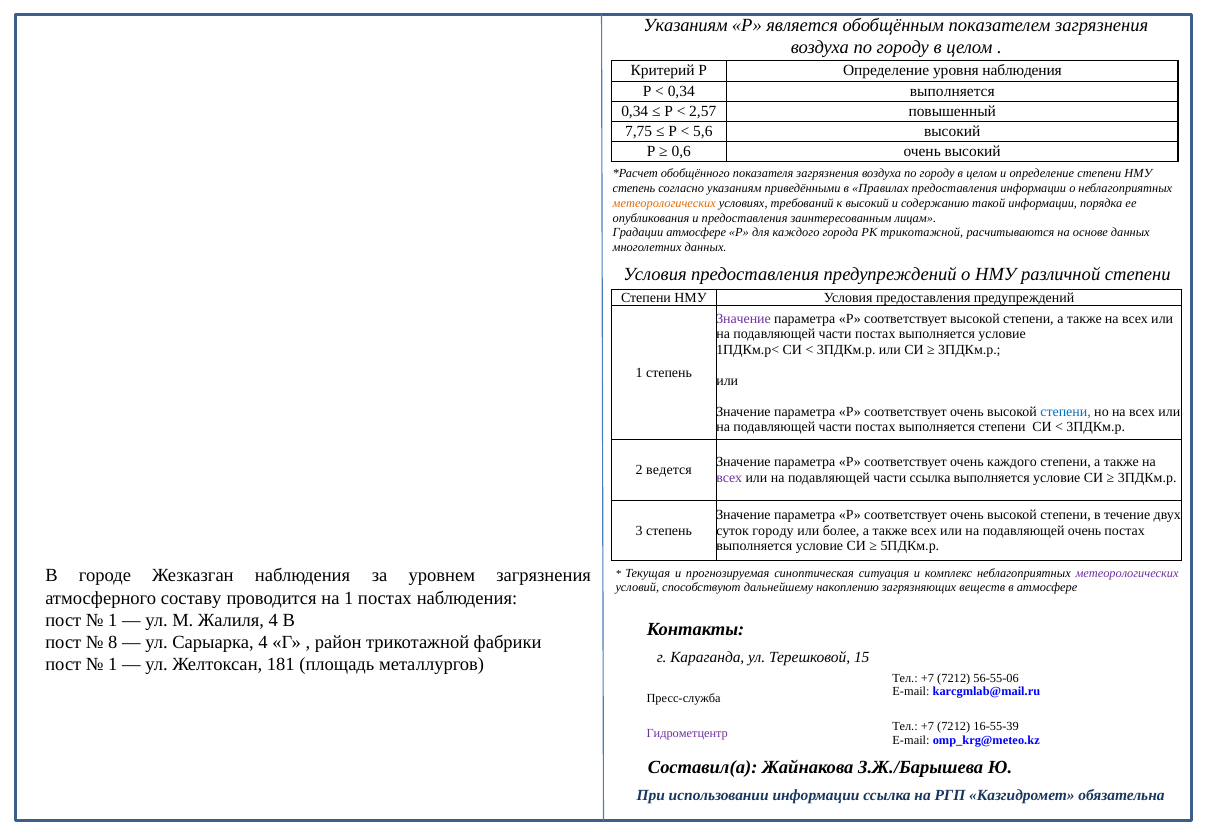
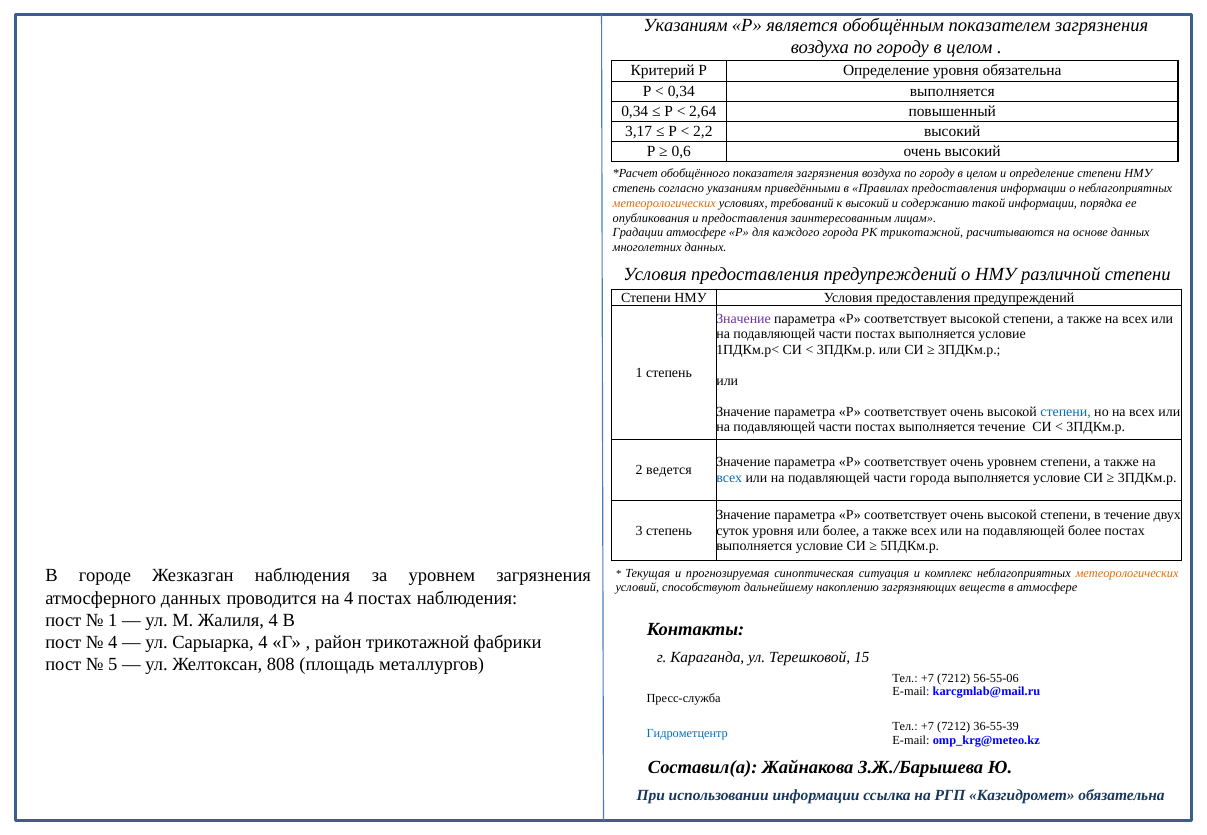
уровня наблюдения: наблюдения -> обязательна (1022, 70)
2,57: 2,57 -> 2,64 (703, 111)
7,75: 7,75 -> 3,17 (639, 131)
5,6: 5,6 -> 2,2 (703, 131)
выполняется степени: степени -> течение (1002, 427)
очень каждого: каждого -> уровнем (1012, 463)
всех colour: purple -> blue (729, 478)
части ссылка: ссылка -> города (930, 478)
суток городу: городу -> уровня (773, 531)
подавляющей очень: очень -> более (1085, 531)
метеорологических colour: purple -> orange (1127, 573)
атмосферного составу: составу -> данных (191, 598)
на 1: 1 -> 4 (349, 598)
8: 8 -> 4 (113, 643)
1: 1 -> 5 (113, 665)
181: 181 -> 808 (281, 665)
16-55-39: 16-55-39 -> 36-55-39 (996, 727)
Гидрометцентр colour: purple -> blue (687, 734)
